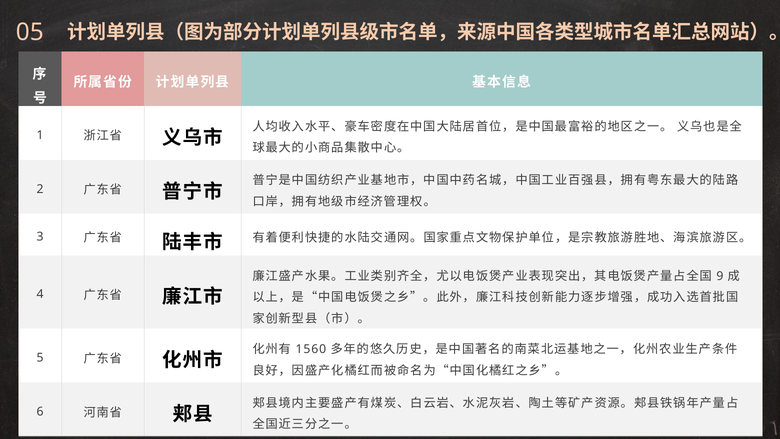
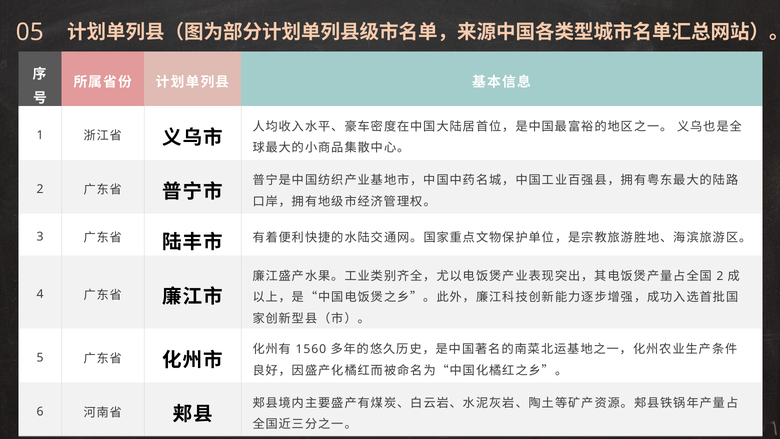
9: 9 -> 2 (720, 276)
